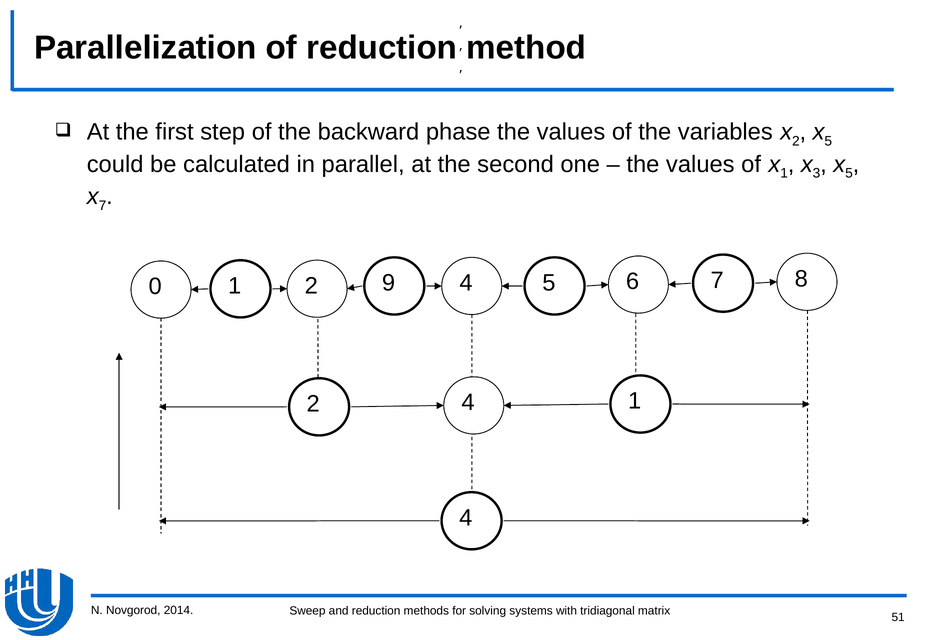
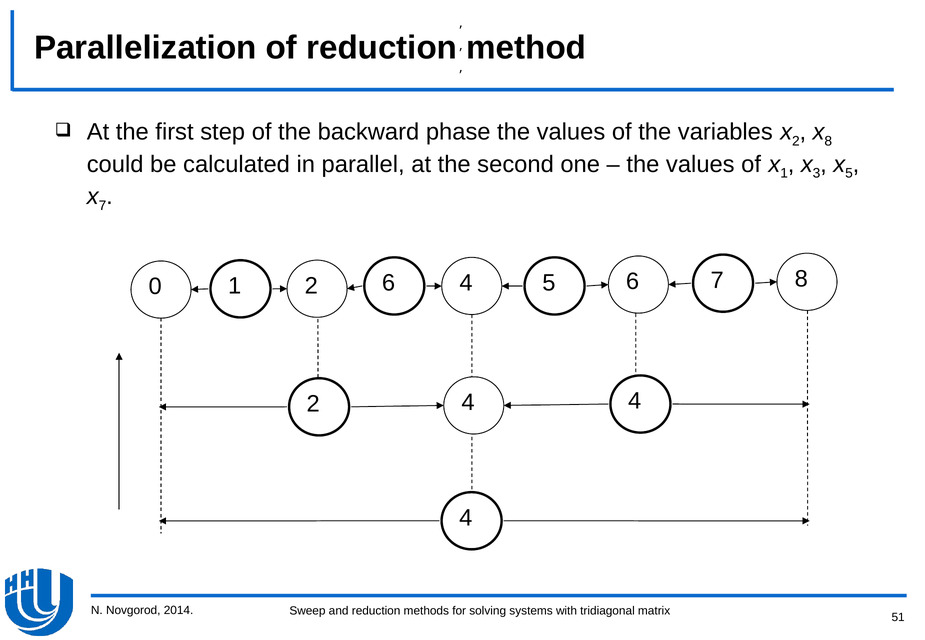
5: 5 -> 8 (828, 141)
2 9: 9 -> 6 (389, 283)
2 4 1: 1 -> 4 (635, 401)
